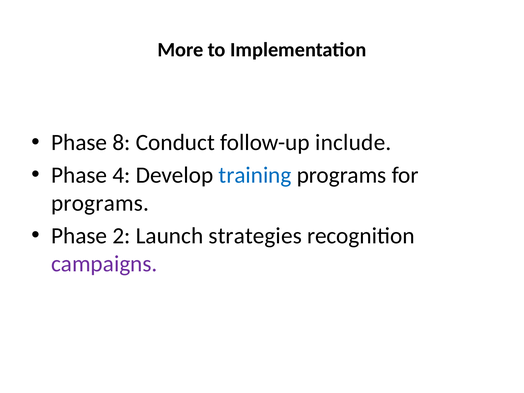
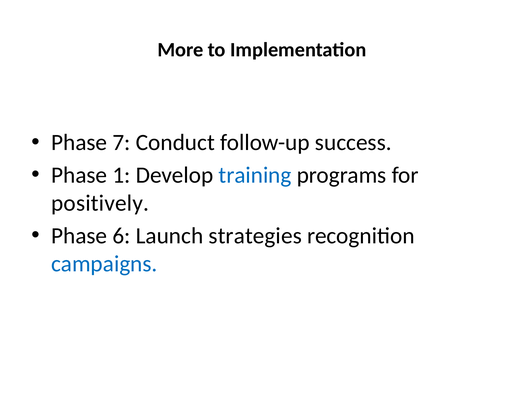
8: 8 -> 7 (121, 143)
include: include -> success (353, 143)
4: 4 -> 1 (121, 175)
programs: programs -> positively (100, 203)
2: 2 -> 6 (121, 236)
campaigns colour: purple -> blue (104, 264)
